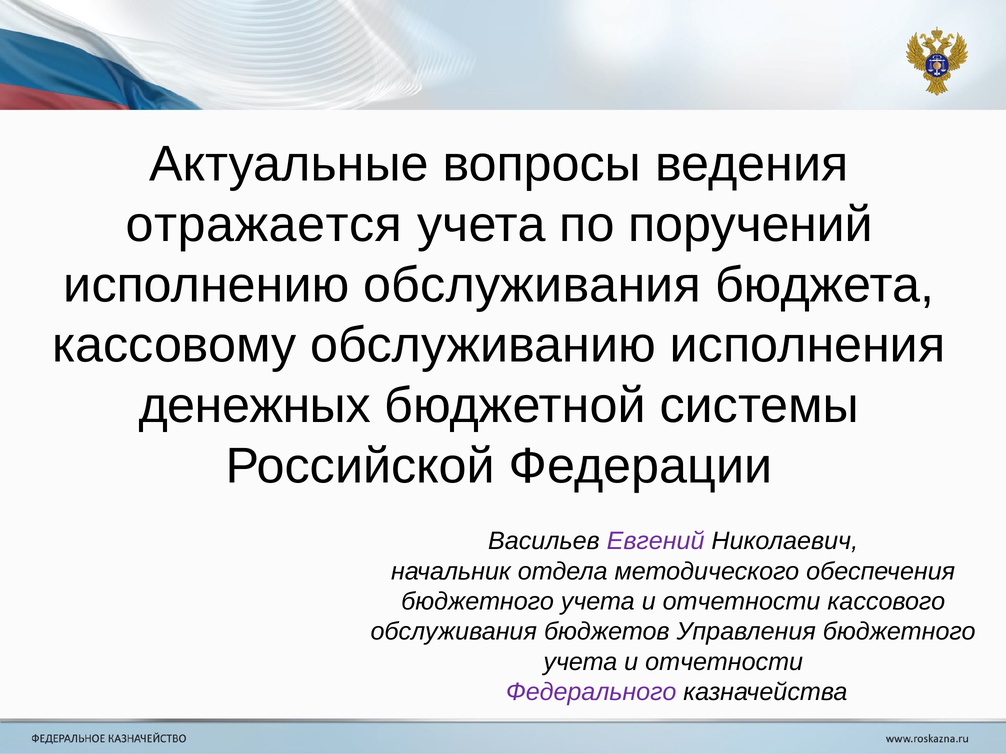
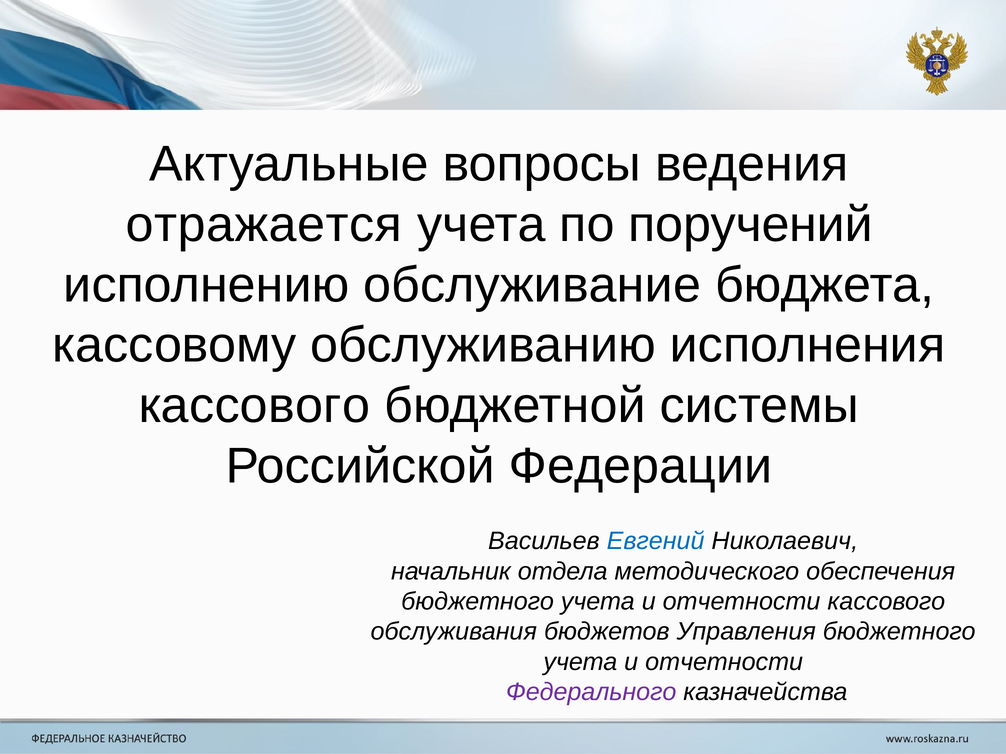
исполнению обслуживания: обслуживания -> обслуживание (532, 285)
денежных: денежных -> кассового (254, 406)
Евгений colour: purple -> blue (656, 542)
